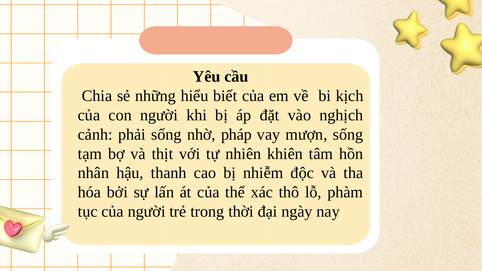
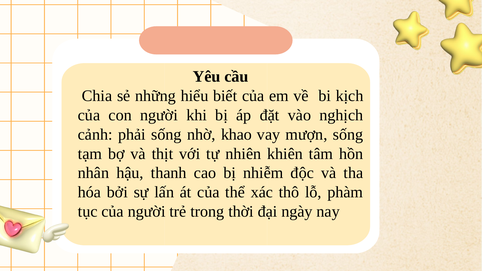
pháp: pháp -> khao (236, 135)
